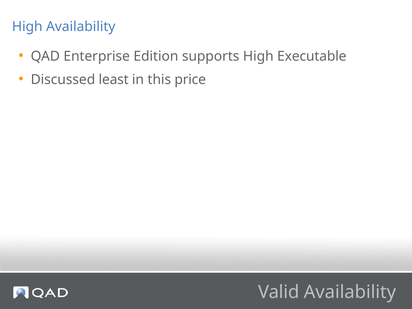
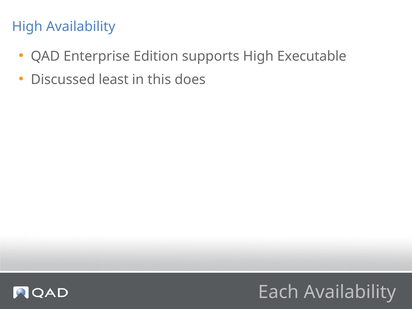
price: price -> does (190, 79)
Valid: Valid -> Each (279, 292)
